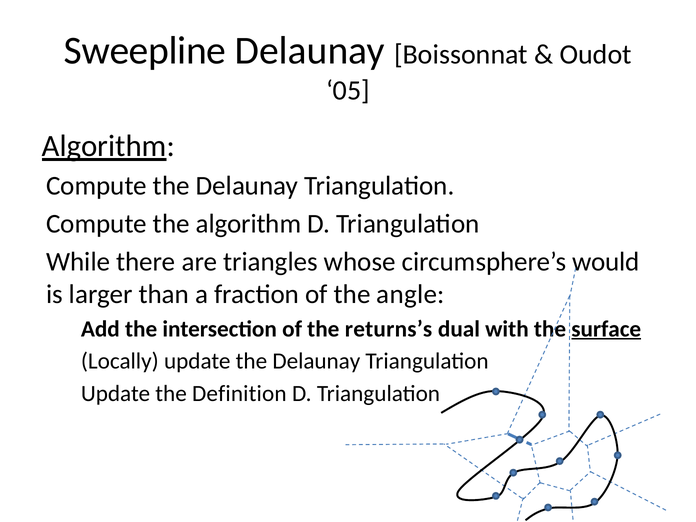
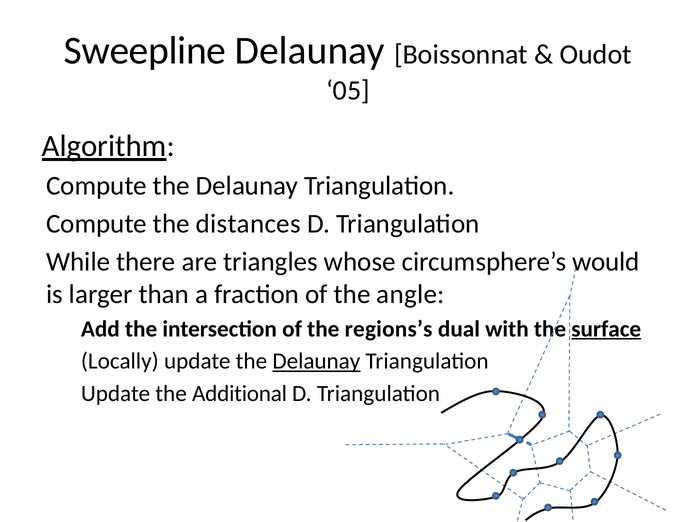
the algorithm: algorithm -> distances (248, 224)
returns’s: returns’s -> regions’s (389, 329)
Delaunay underline: none -> present (316, 361)
Definition: Definition -> Additional (240, 394)
